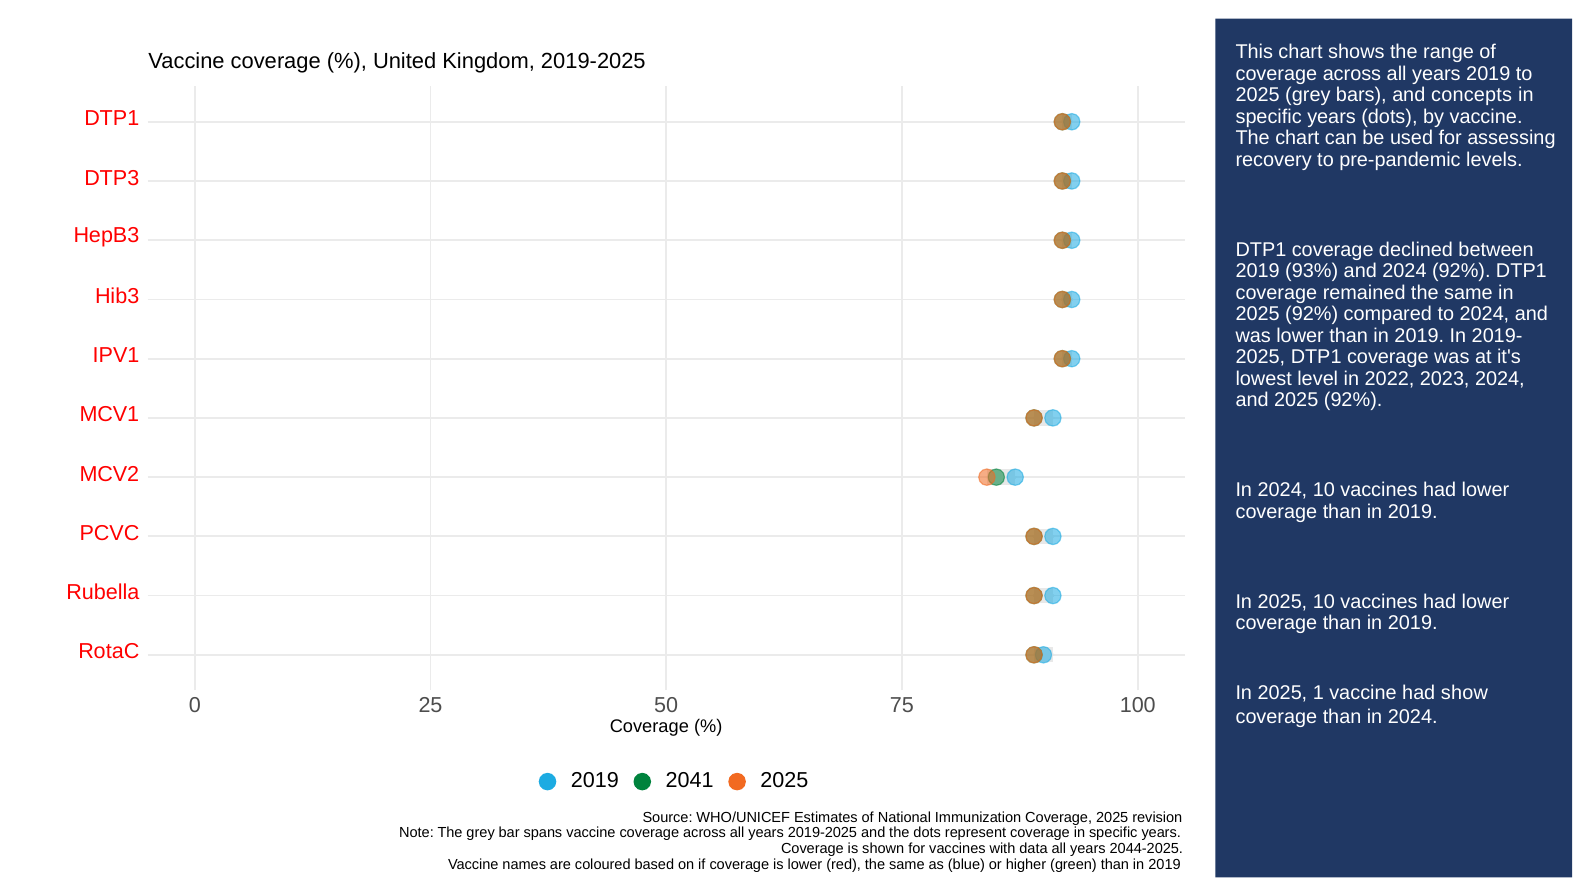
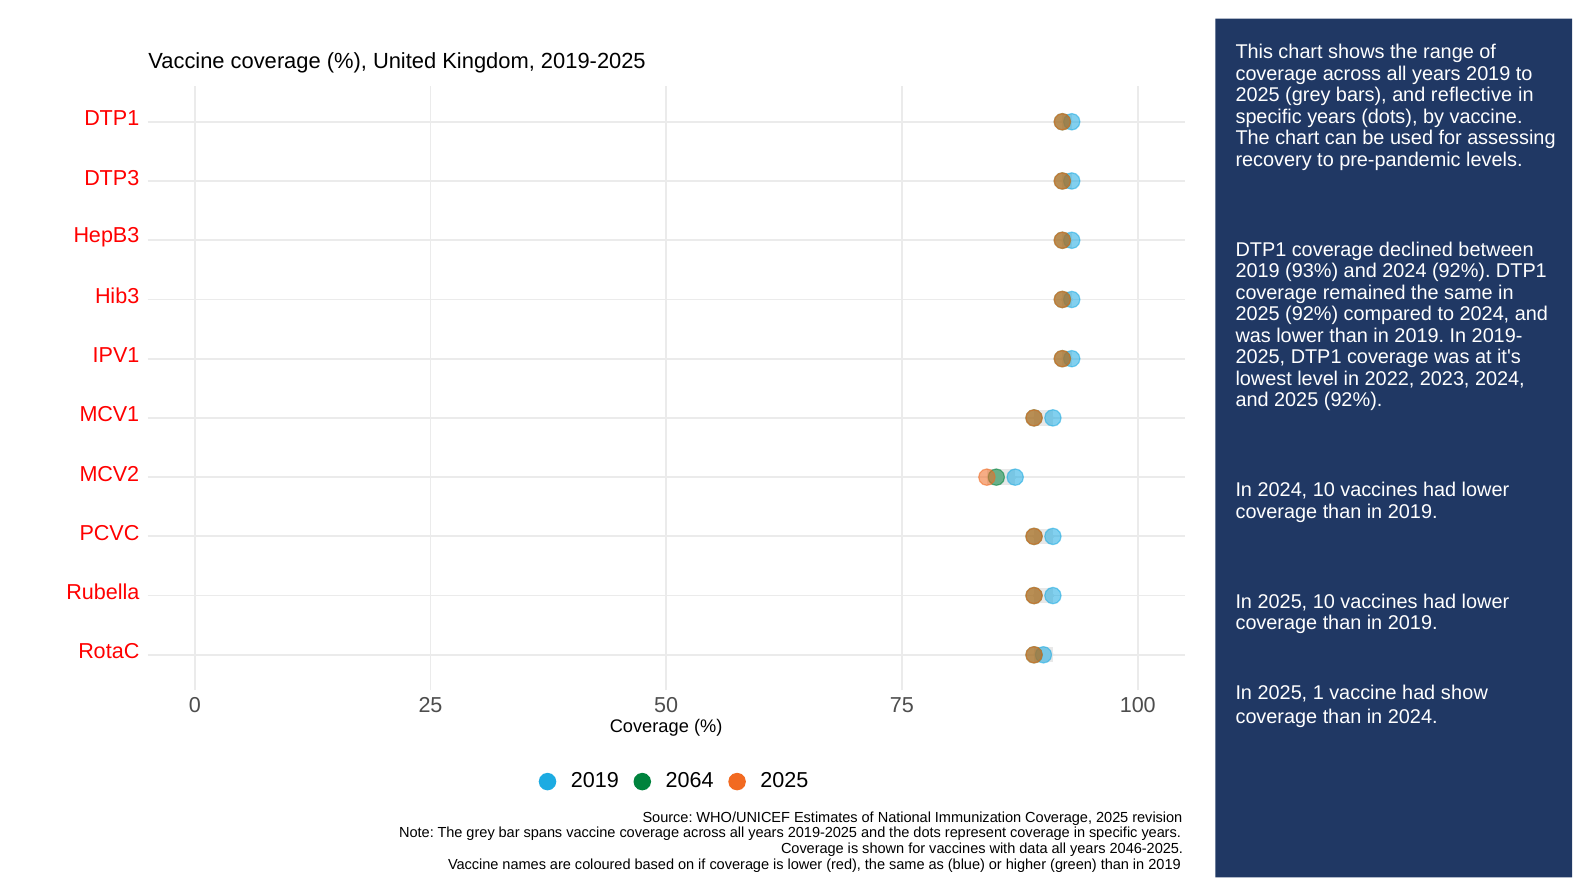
concepts: concepts -> reflective (1472, 95)
2041: 2041 -> 2064 (690, 780)
2044-2025: 2044-2025 -> 2046-2025 (1146, 848)
